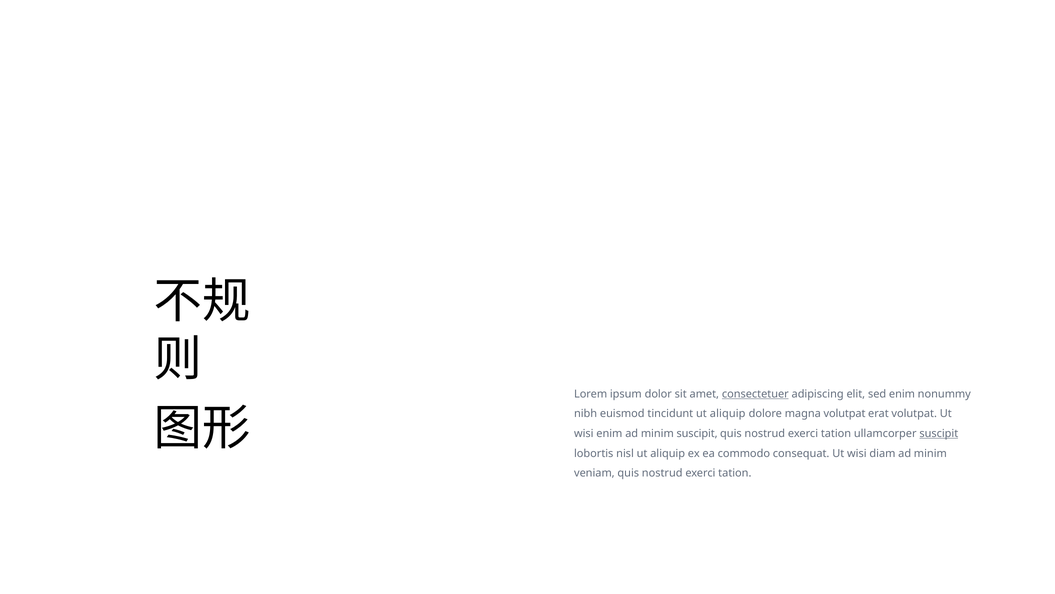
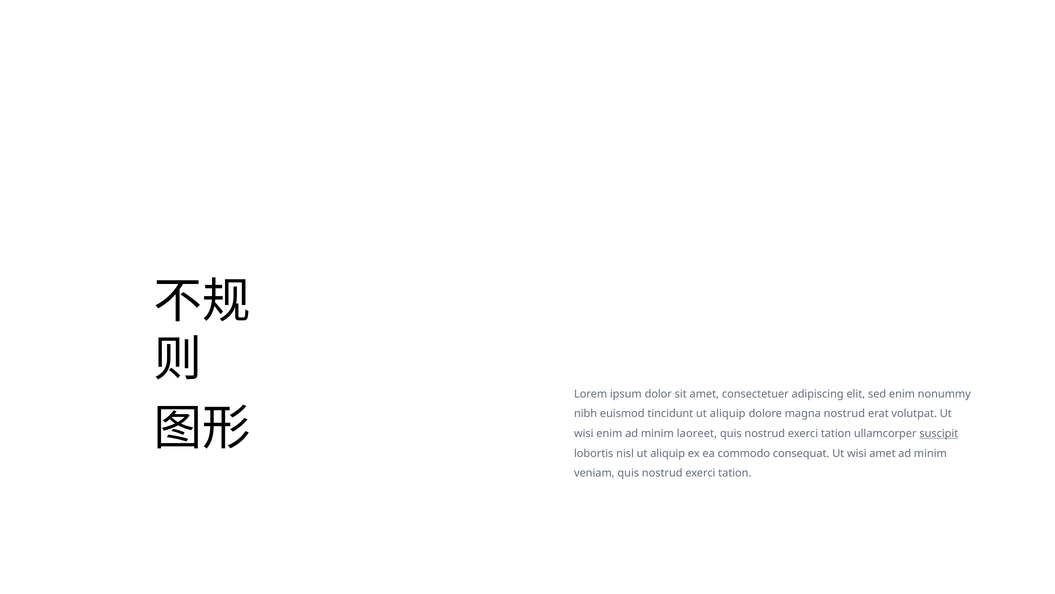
consectetuer underline: present -> none (755, 394)
magna volutpat: volutpat -> nostrud (844, 413)
minim suscipit: suscipit -> laoreet (697, 433)
wisi diam: diam -> amet (882, 453)
